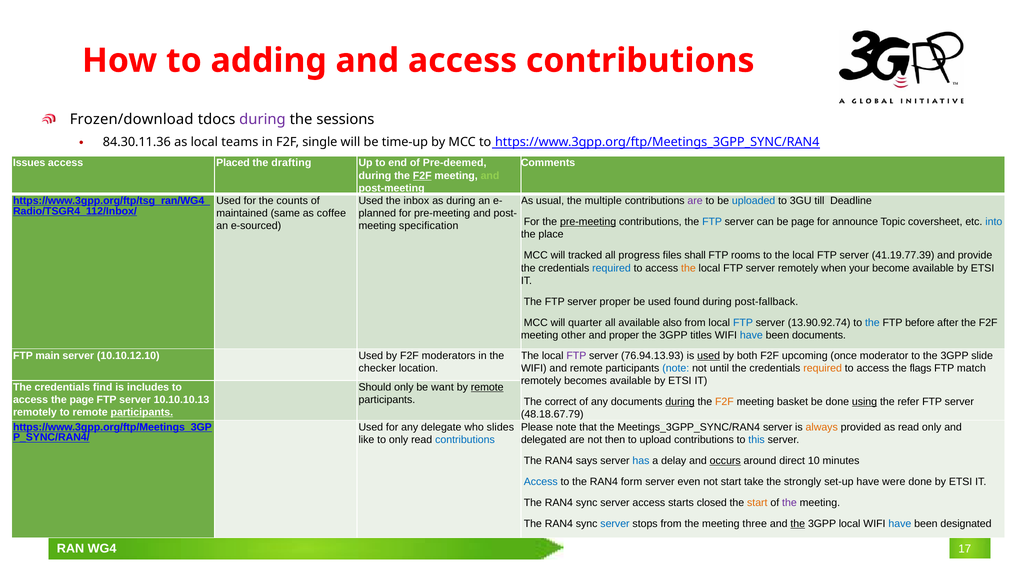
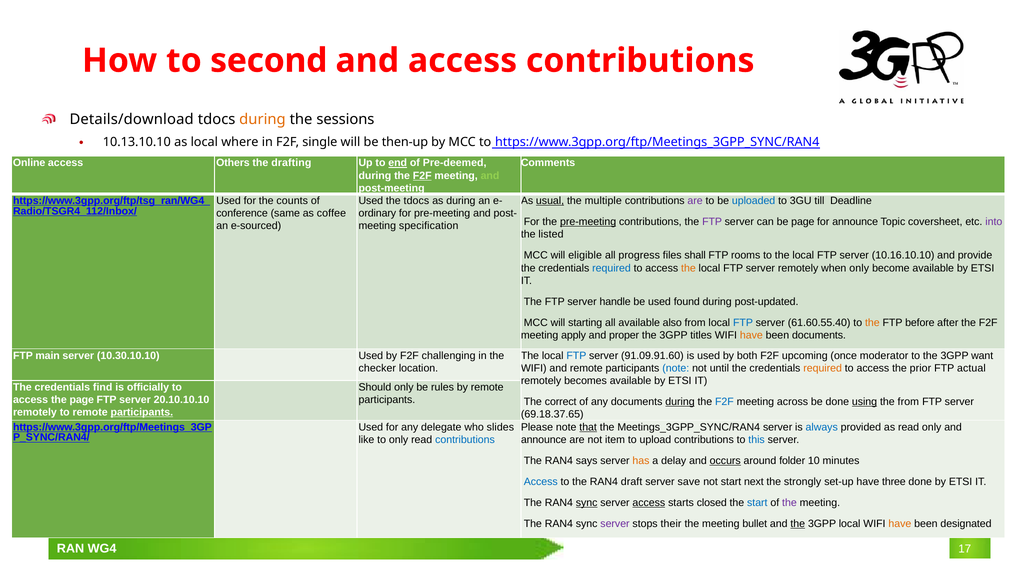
adding: adding -> second (269, 61)
Frozen/download: Frozen/download -> Details/download (132, 120)
during colour: purple -> orange (262, 120)
84.30.11.36: 84.30.11.36 -> 10.13.10.10 (137, 142)
teams: teams -> where (240, 142)
time-up: time-up -> then-up (405, 142)
Issues: Issues -> Online (29, 163)
Placed: Placed -> Others (233, 163)
end underline: none -> present (398, 163)
the inbox: inbox -> tdocs (416, 201)
usual underline: none -> present (550, 201)
maintained: maintained -> conference (242, 214)
planned: planned -> ordinary (377, 214)
FTP colour: blue -> purple (712, 222)
into colour: blue -> purple (994, 222)
place: place -> listed (551, 235)
tracked: tracked -> eligible (585, 256)
41.19.77.39: 41.19.77.39 -> 10.16.10.10 (903, 256)
when your: your -> only (859, 268)
server proper: proper -> handle (615, 302)
post-fallback: post-fallback -> post-updated (767, 302)
quarter: quarter -> starting (585, 323)
13.90.92.74: 13.90.92.74 -> 61.60.55.40 (819, 323)
the colour: blue -> orange (872, 323)
other: other -> apply (574, 336)
have colour: blue -> orange (751, 336)
10.10.12.10: 10.10.12.10 -> 10.30.10.10 (128, 356)
moderators: moderators -> challenging (449, 356)
FTP colour: purple -> blue (576, 356)
76.94.13.93: 76.94.13.93 -> 91.09.91.60 (652, 356)
used underline: present -> none (709, 356)
slide: slide -> want (982, 356)
flags: flags -> prior (920, 368)
match: match -> actual (971, 368)
includes: includes -> officially (148, 387)
want: want -> rules (443, 387)
remote underline: present -> none (487, 387)
10.10.10.13: 10.10.10.13 -> 20.10.10.10 (182, 400)
F2F colour: orange -> blue (724, 402)
basket: basket -> across (793, 402)
the refer: refer -> from (908, 402)
48.18.67.79: 48.18.67.79 -> 69.18.37.65 (552, 415)
that underline: none -> present (588, 427)
always colour: orange -> blue (822, 427)
delegated: delegated -> announce (544, 440)
then: then -> item (615, 440)
has colour: blue -> orange (641, 461)
direct: direct -> folder (792, 461)
form: form -> draft (632, 482)
even: even -> save (689, 482)
take: take -> next (754, 482)
were: were -> three (894, 482)
sync underline: none -> present (587, 503)
access underline: none -> present (649, 503)
start colour: orange -> blue (757, 503)
server colour: blue -> purple (615, 524)
stops from: from -> their (671, 524)
three: three -> bullet (755, 524)
have colour: blue -> orange (900, 524)
